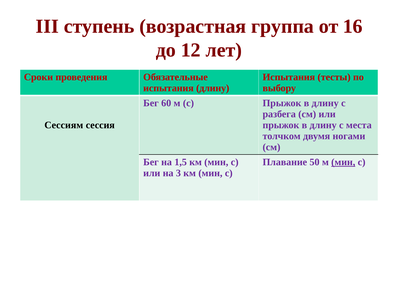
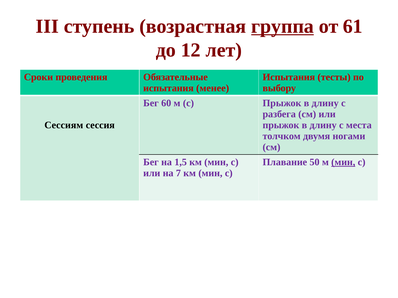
группа underline: none -> present (283, 26)
16: 16 -> 61 (353, 26)
испытания длину: длину -> менее (213, 88)
3: 3 -> 7 (178, 173)
